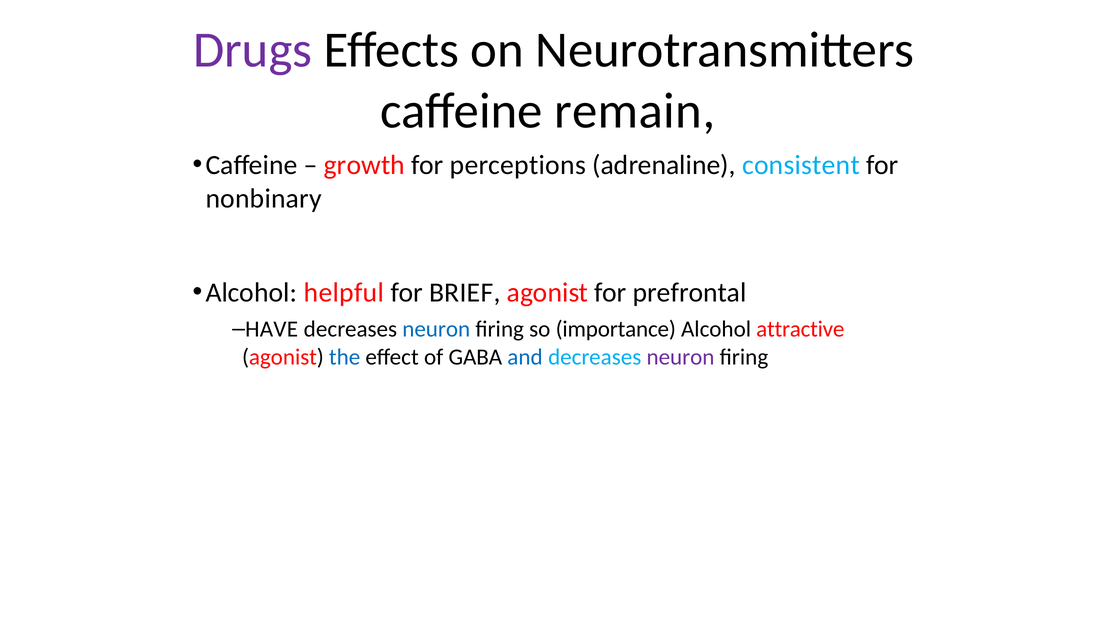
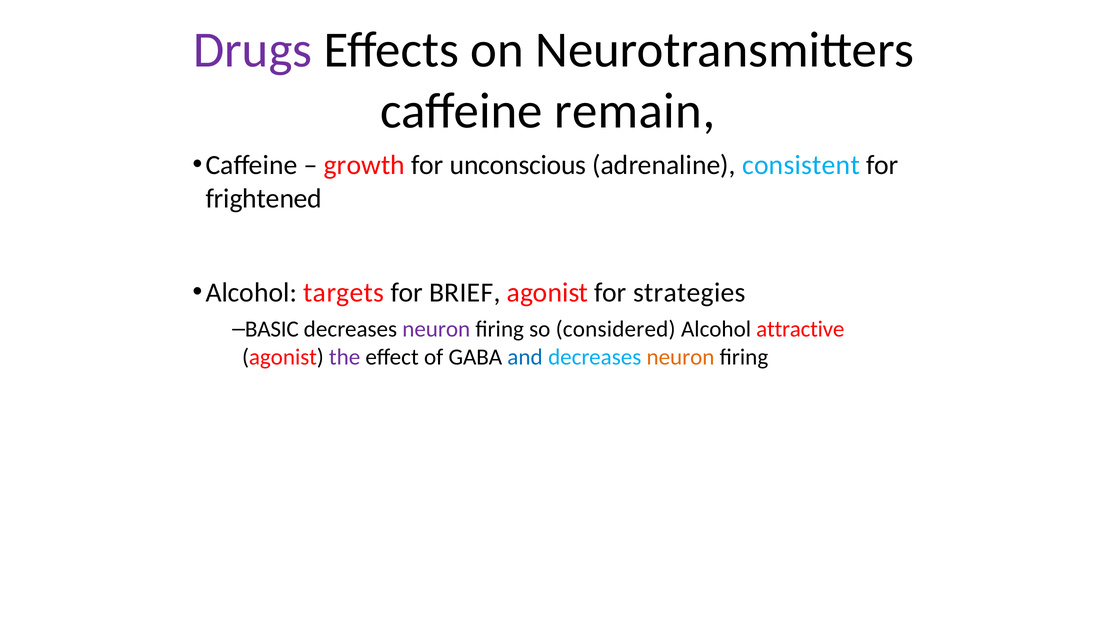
perceptions: perceptions -> unconscious (518, 165)
nonbinary: nonbinary -> frightened (264, 199)
helpful: helpful -> targets (344, 293)
prefrontal: prefrontal -> strategies (690, 293)
HAVE: HAVE -> BASIC (272, 329)
neuron colour: blue -> purple (436, 329)
importance: importance -> considered (616, 329)
the colour: blue -> purple (345, 357)
neuron colour: purple -> orange (681, 357)
